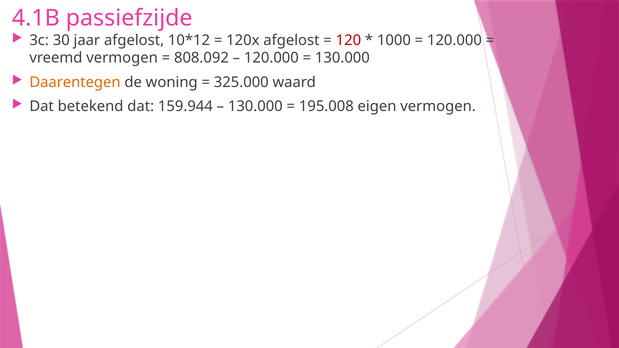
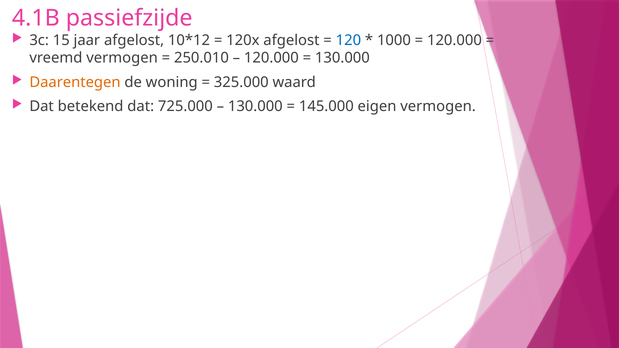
30: 30 -> 15 (61, 40)
120 colour: red -> blue (348, 40)
808.092: 808.092 -> 250.010 (201, 58)
159.944: 159.944 -> 725.000 (185, 107)
195.008: 195.008 -> 145.000 (326, 107)
